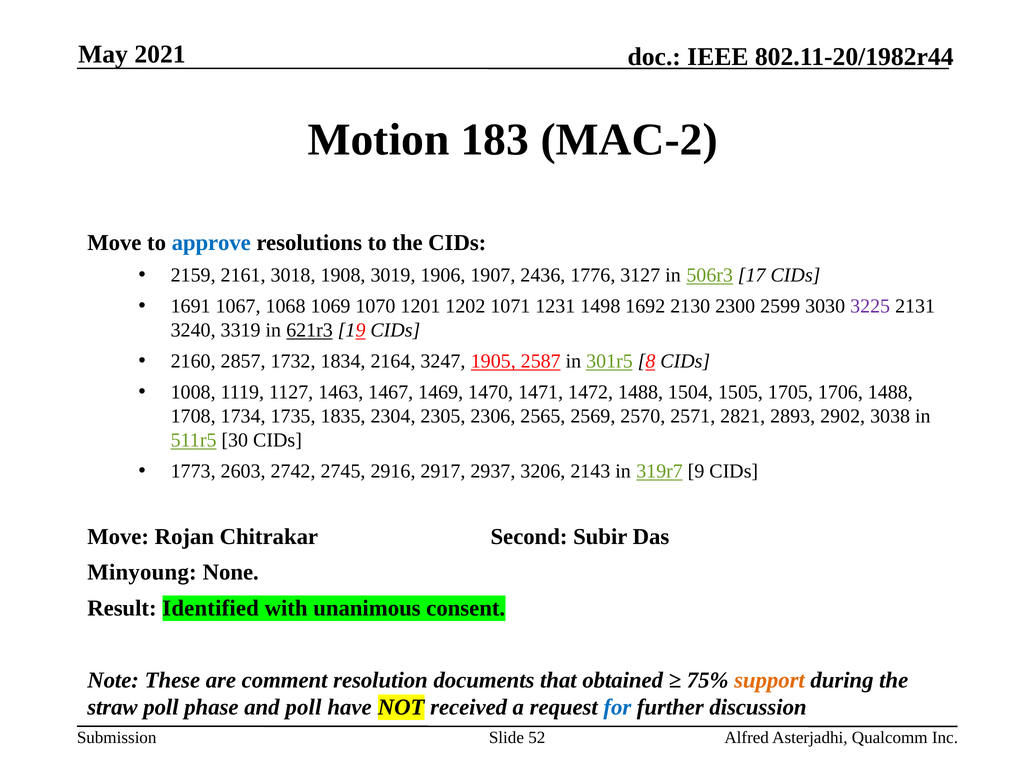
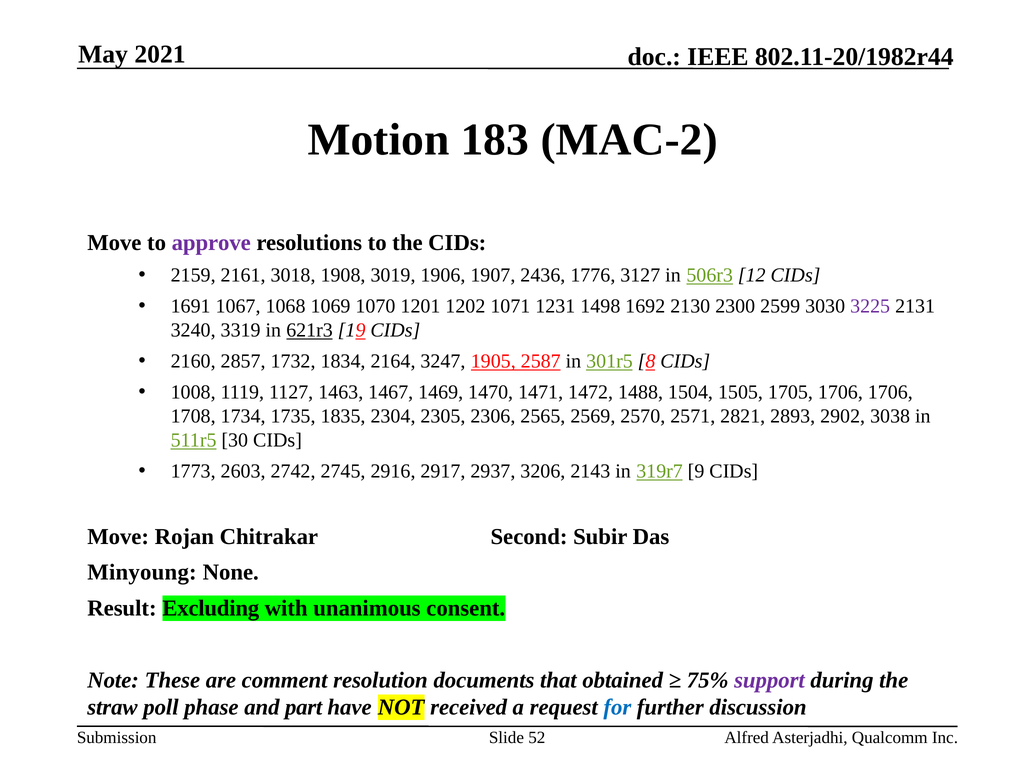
approve colour: blue -> purple (211, 243)
17: 17 -> 12 (752, 275)
1706 1488: 1488 -> 1706 (890, 392)
Identified: Identified -> Excluding (211, 609)
support colour: orange -> purple (769, 681)
and poll: poll -> part (304, 708)
